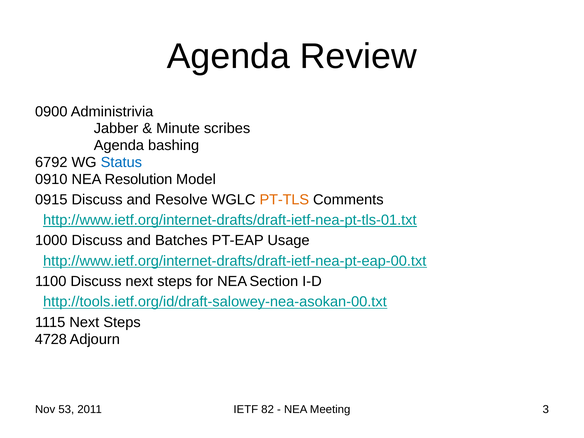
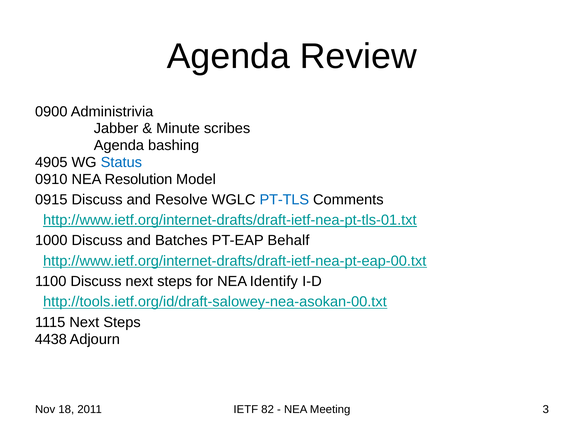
6792: 6792 -> 4905 (51, 162)
PT-TLS colour: orange -> blue (284, 200)
Usage: Usage -> Behalf (288, 241)
Section: Section -> Identify (274, 281)
4728: 4728 -> 4438 (51, 339)
53: 53 -> 18 (66, 409)
